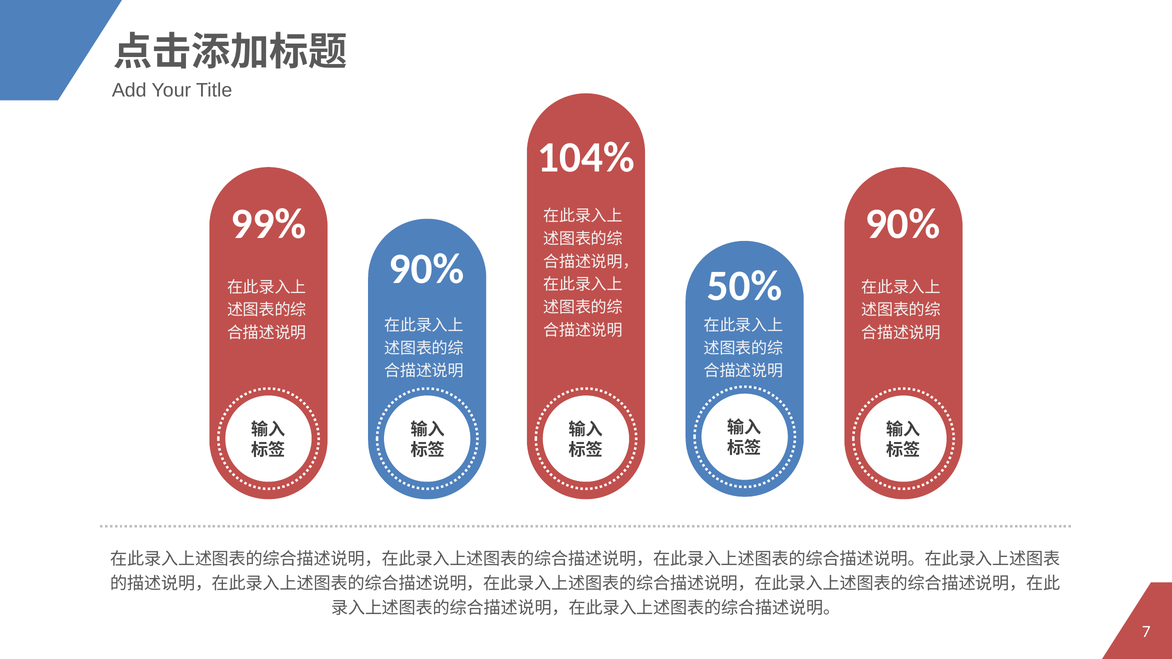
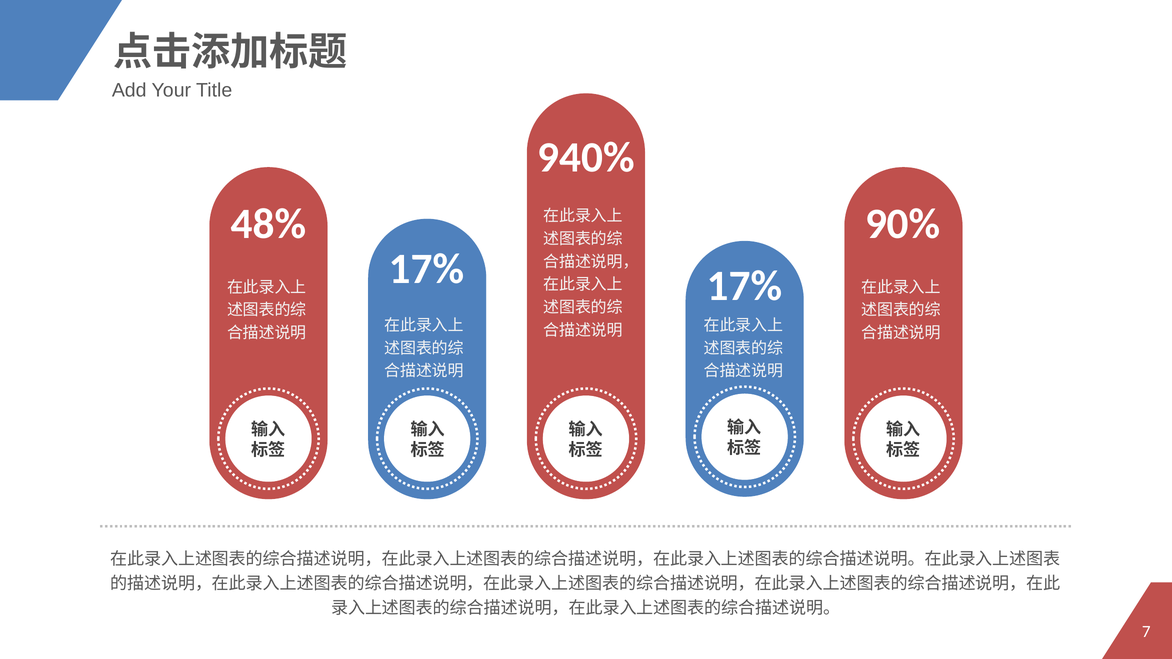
104%: 104% -> 940% (586, 158)
99%: 99% -> 48% (268, 224)
90%: 90% -> 17% (426, 269)
50%: 50% -> 17% (744, 286)
